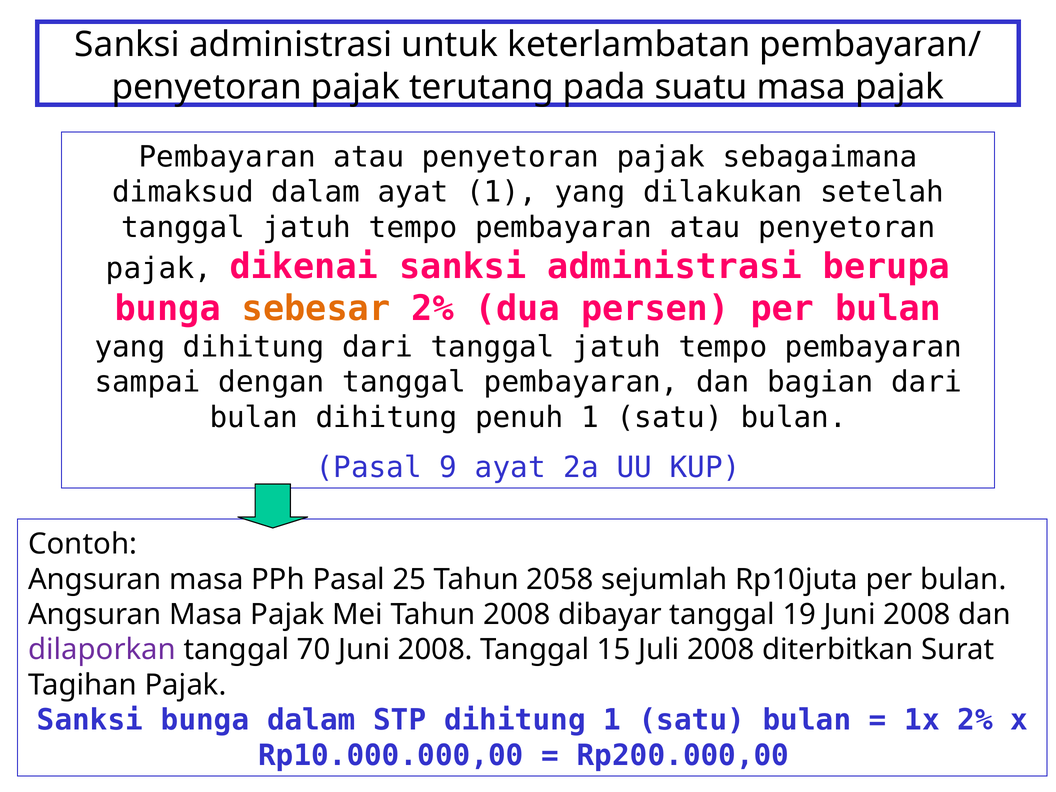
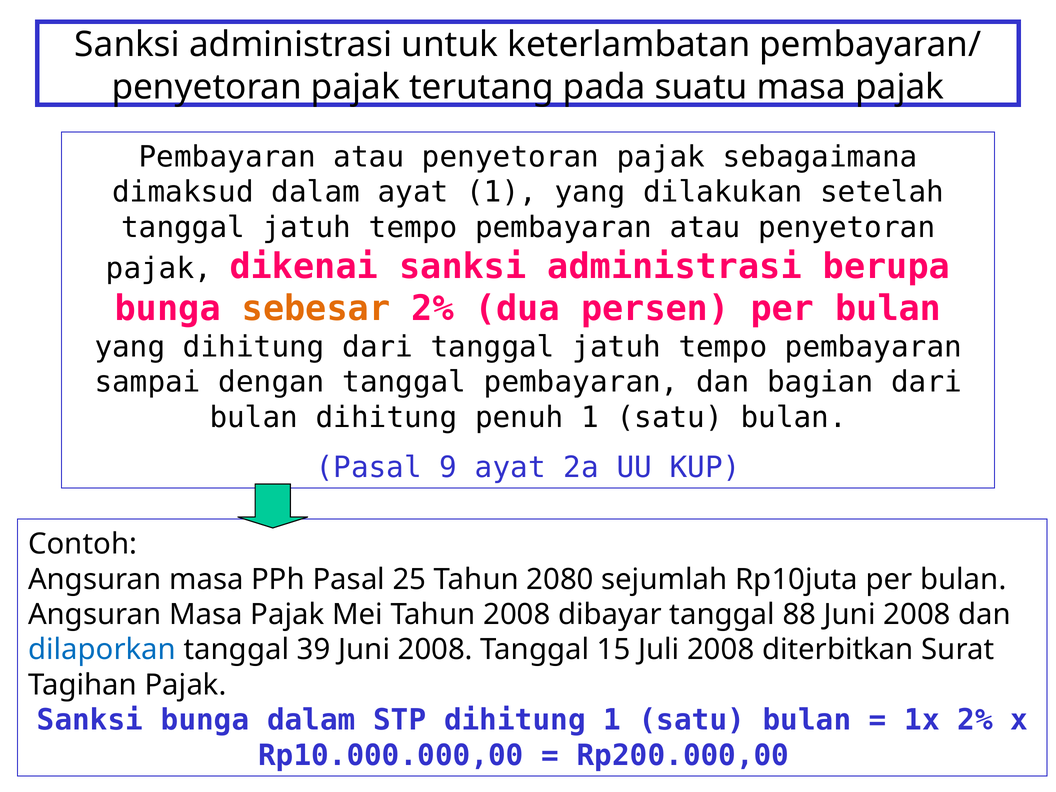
2058: 2058 -> 2080 (560, 579)
19: 19 -> 88 (799, 615)
dilaporkan colour: purple -> blue (102, 650)
70: 70 -> 39 (314, 650)
